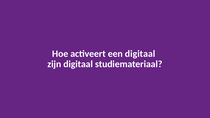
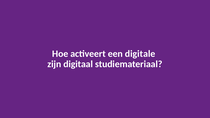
een digitaal: digitaal -> digitale (140, 54)
